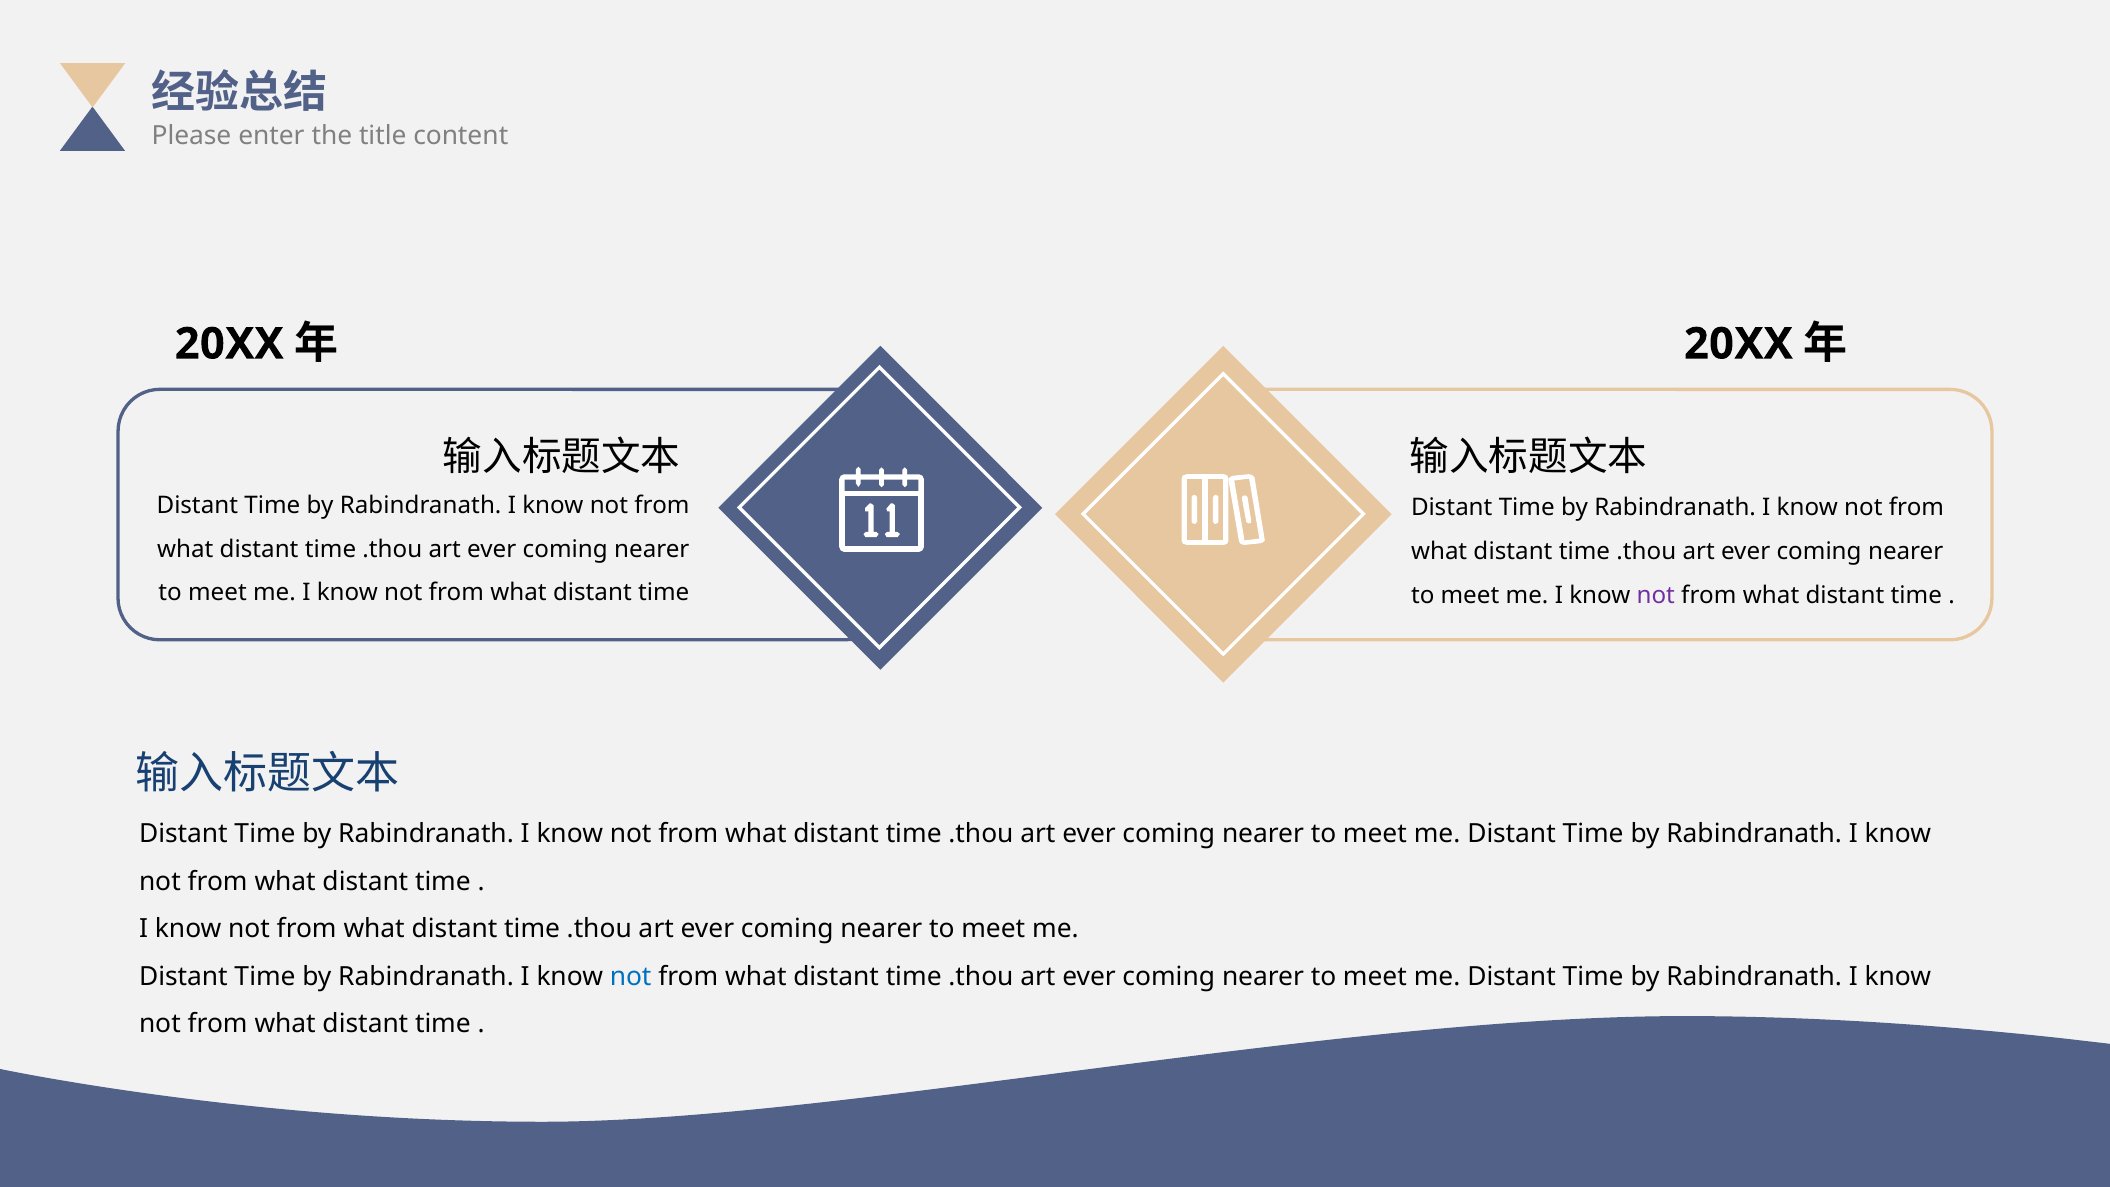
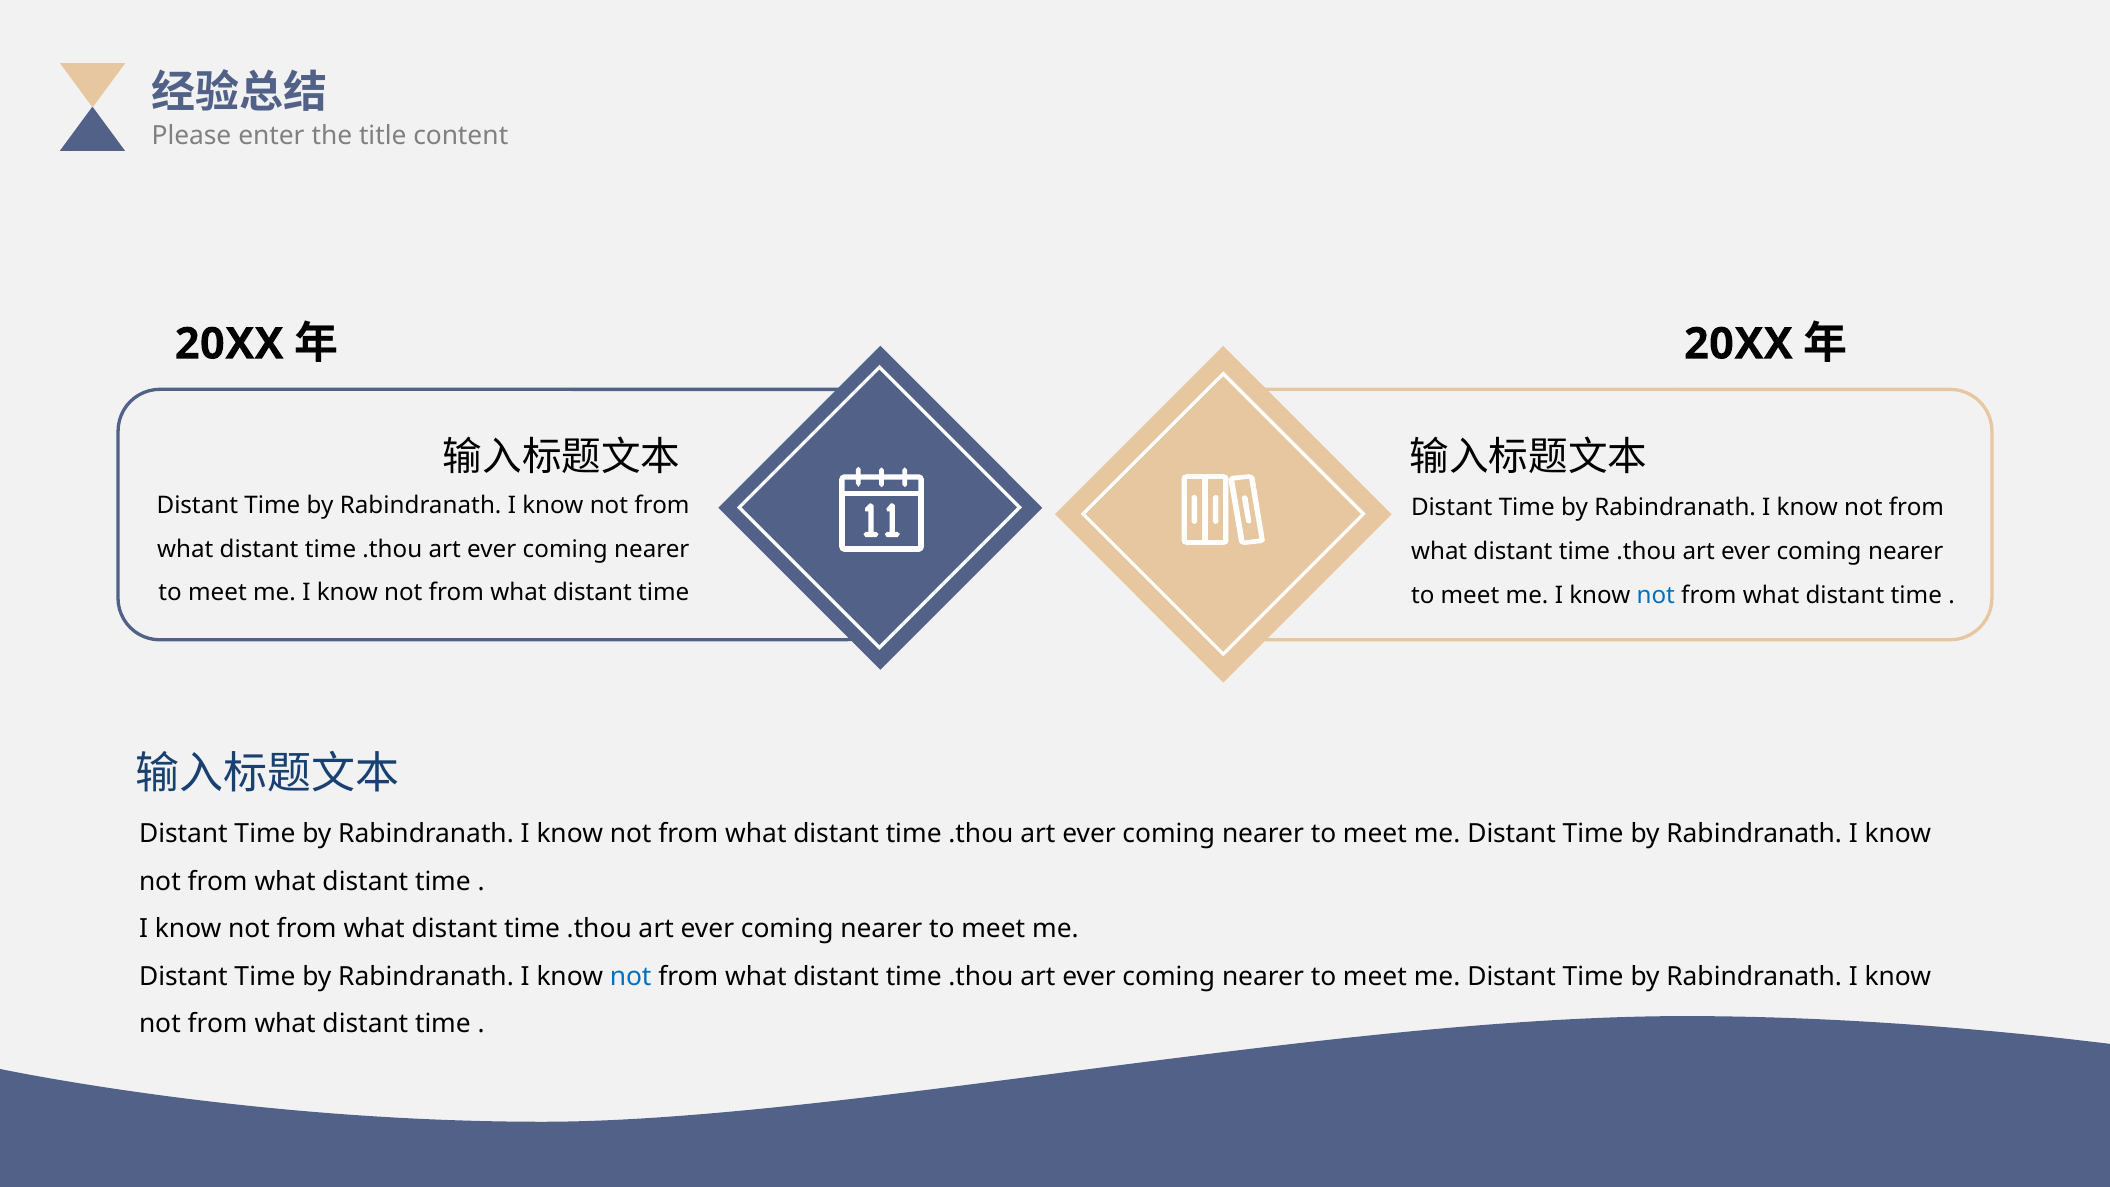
not colour: purple -> blue (1656, 595)
